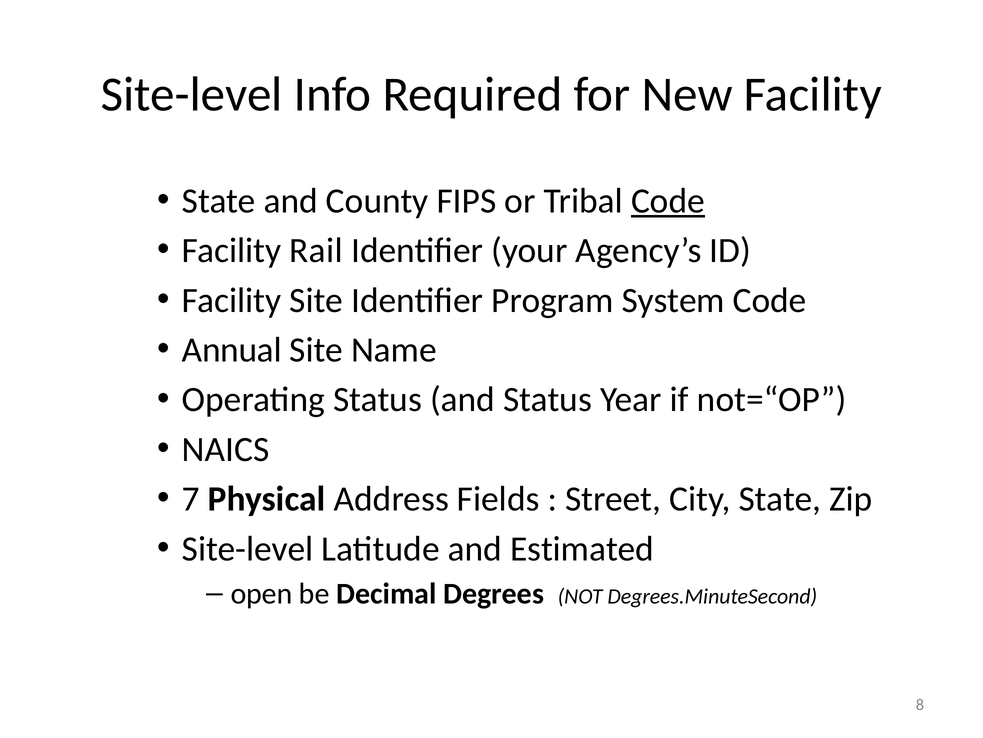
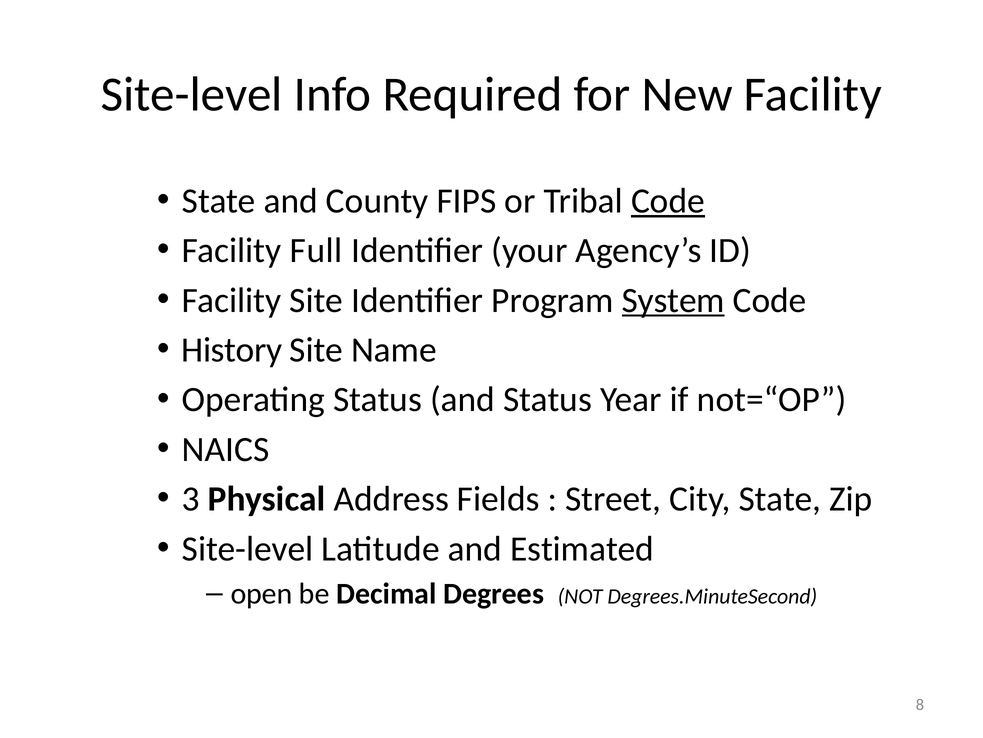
Rail: Rail -> Full (316, 250)
System underline: none -> present (673, 300)
Annual: Annual -> History (232, 350)
7: 7 -> 3 (191, 499)
